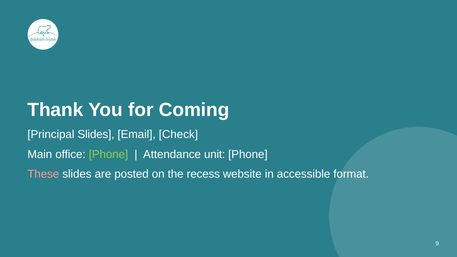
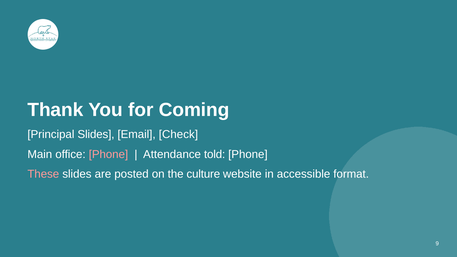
Phone colour: light green -> pink (108, 154)
unit: unit -> told (215, 154)
recess: recess -> culture (203, 174)
